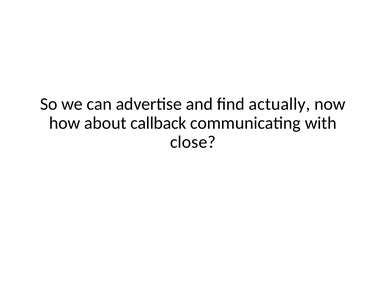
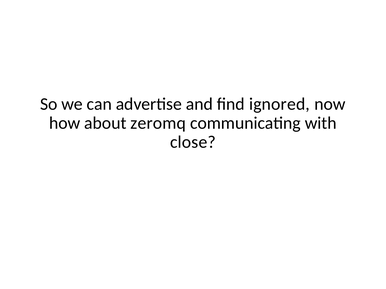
actually: actually -> ignored (279, 104)
callback: callback -> zeromq (158, 123)
